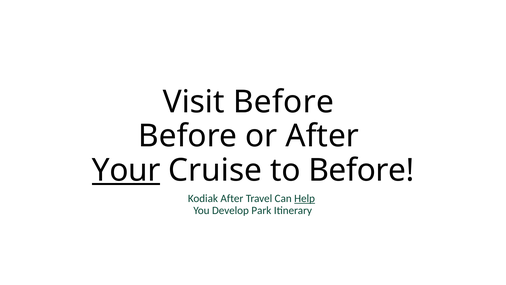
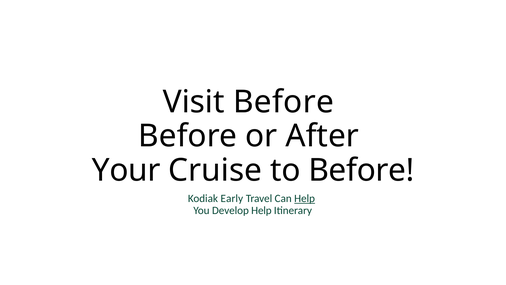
Your underline: present -> none (126, 170)
Kodiak After: After -> Early (232, 198)
Develop Park: Park -> Help (261, 210)
